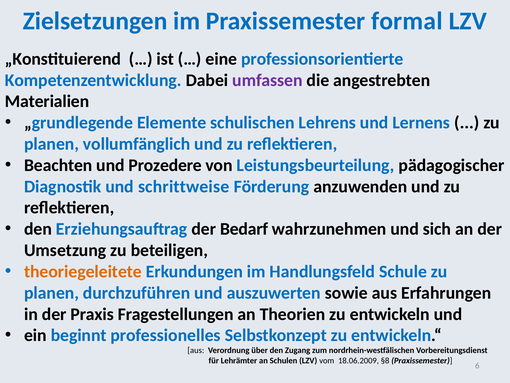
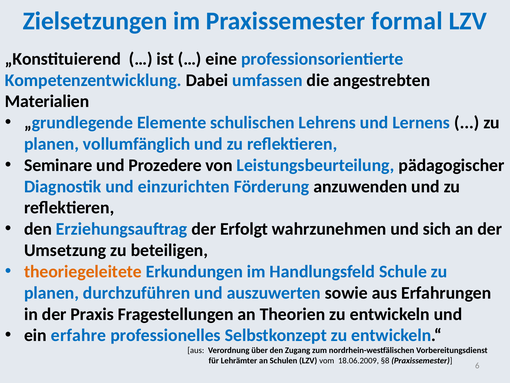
umfassen colour: purple -> blue (267, 80)
Beachten: Beachten -> Seminare (58, 165)
schrittweise: schrittweise -> einzurichten (184, 186)
Bedarf: Bedarf -> Erfolgt (244, 229)
beginnt: beginnt -> erfahre (79, 335)
